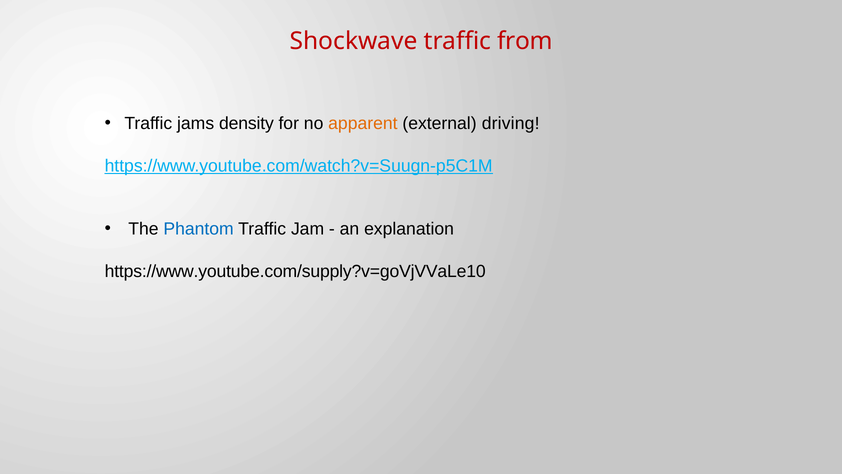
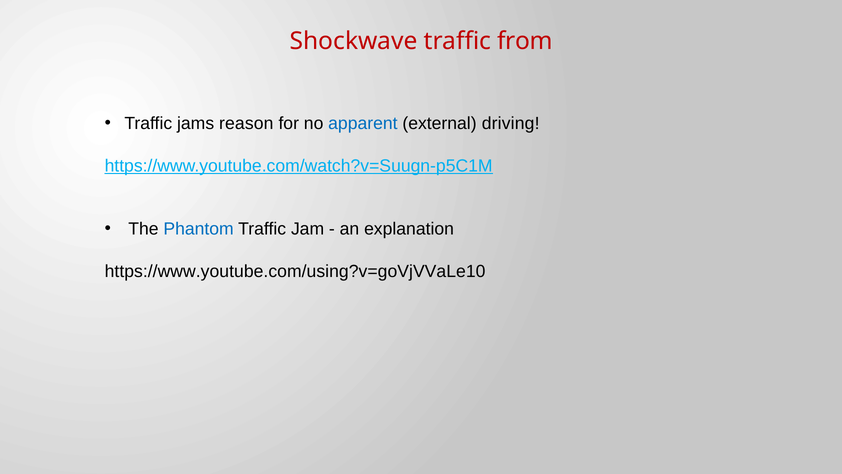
density: density -> reason (246, 124)
apparent colour: orange -> blue (363, 124)
https://www.youtube.com/supply?v=goVjVVaLe10: https://www.youtube.com/supply?v=goVjVVaLe10 -> https://www.youtube.com/using?v=goVjVVaLe10 (295, 271)
